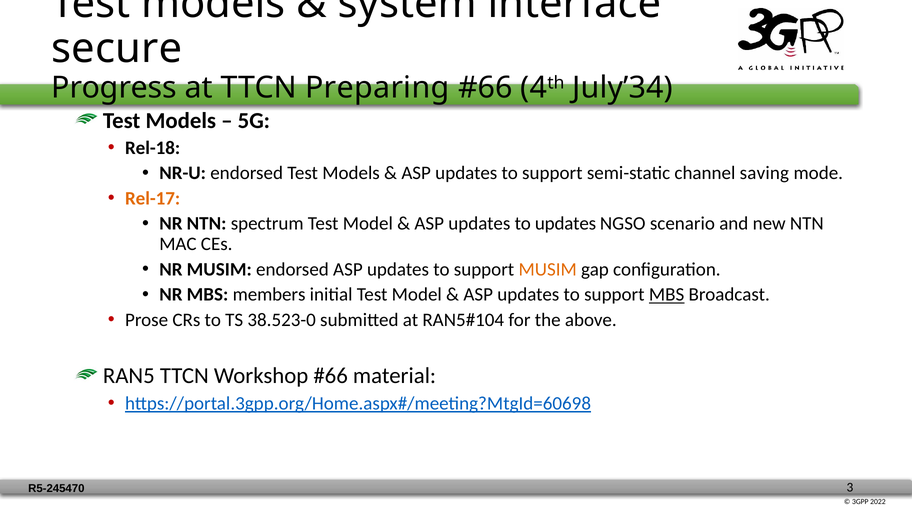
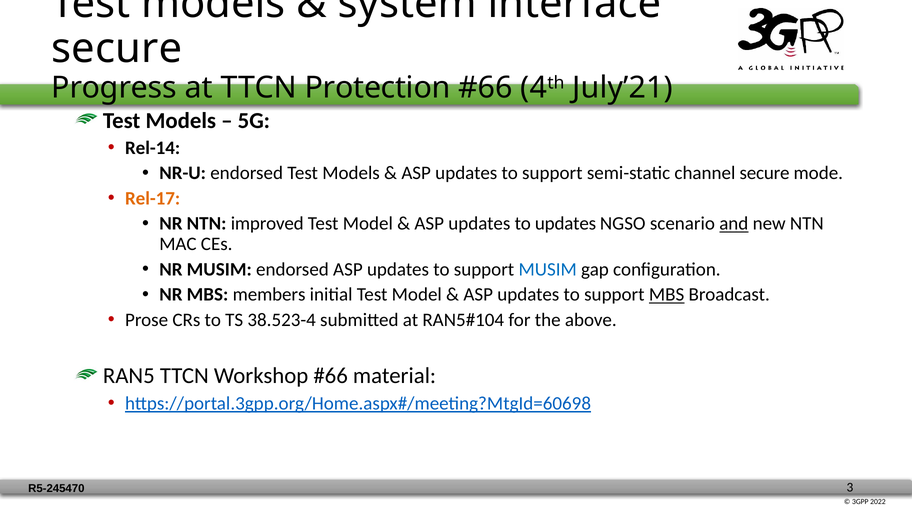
Preparing: Preparing -> Protection (378, 88)
July’34: July’34 -> July’21 (623, 88)
Rel-18: Rel-18 -> Rel-14 (153, 148)
channel saving: saving -> secure (765, 173)
spectrum: spectrum -> improved (267, 224)
and underline: none -> present (734, 224)
MUSIM colour: orange -> blue (548, 269)
38.523-0: 38.523-0 -> 38.523-4 (282, 320)
